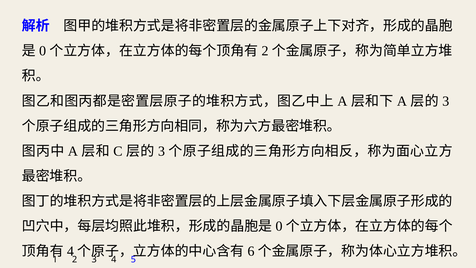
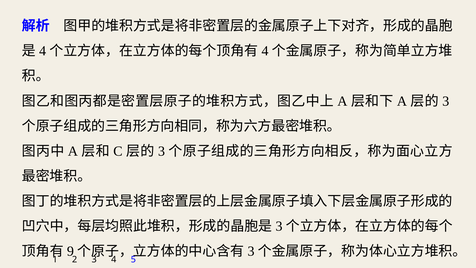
0: 0 -> 4 (43, 51)
2: 2 -> 4 (265, 51)
0: 0 -> 3 (279, 226)
4: 4 -> 9 (70, 251)
6: 6 -> 3 (251, 251)
